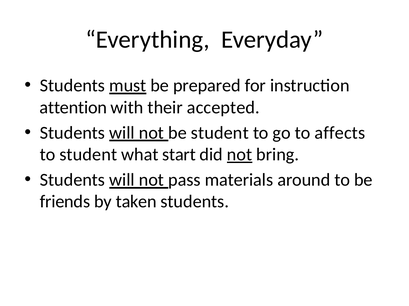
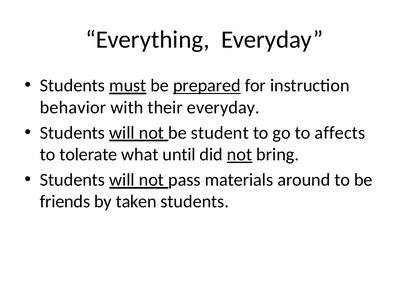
prepared underline: none -> present (207, 86)
attention: attention -> behavior (73, 108)
their accepted: accepted -> everyday (223, 108)
to student: student -> tolerate (88, 155)
start: start -> until (179, 155)
